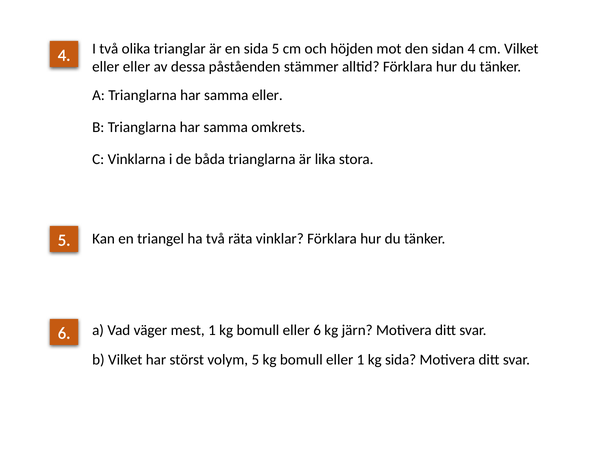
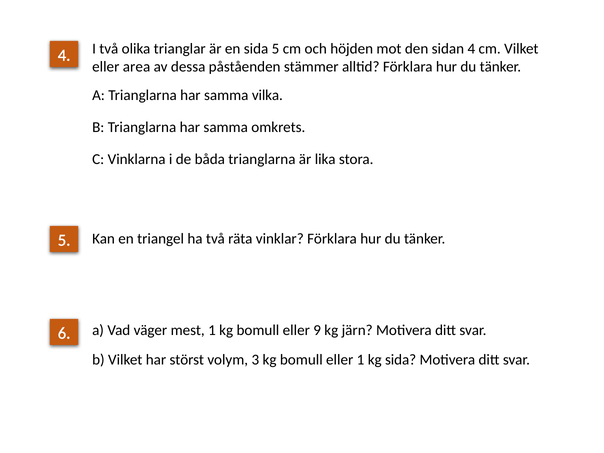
eller eller: eller -> area (137, 67)
samma eller: eller -> vilka (267, 95)
eller 6: 6 -> 9 (317, 330)
volym 5: 5 -> 3 (255, 360)
